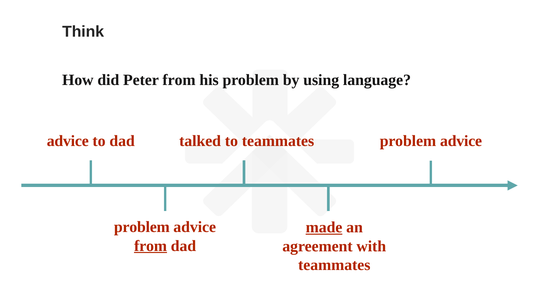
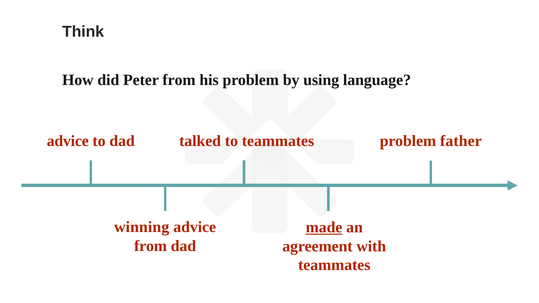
advice: advice -> father (461, 141)
problem: problem -> winning (142, 227)
from underline: present -> none (151, 246)
